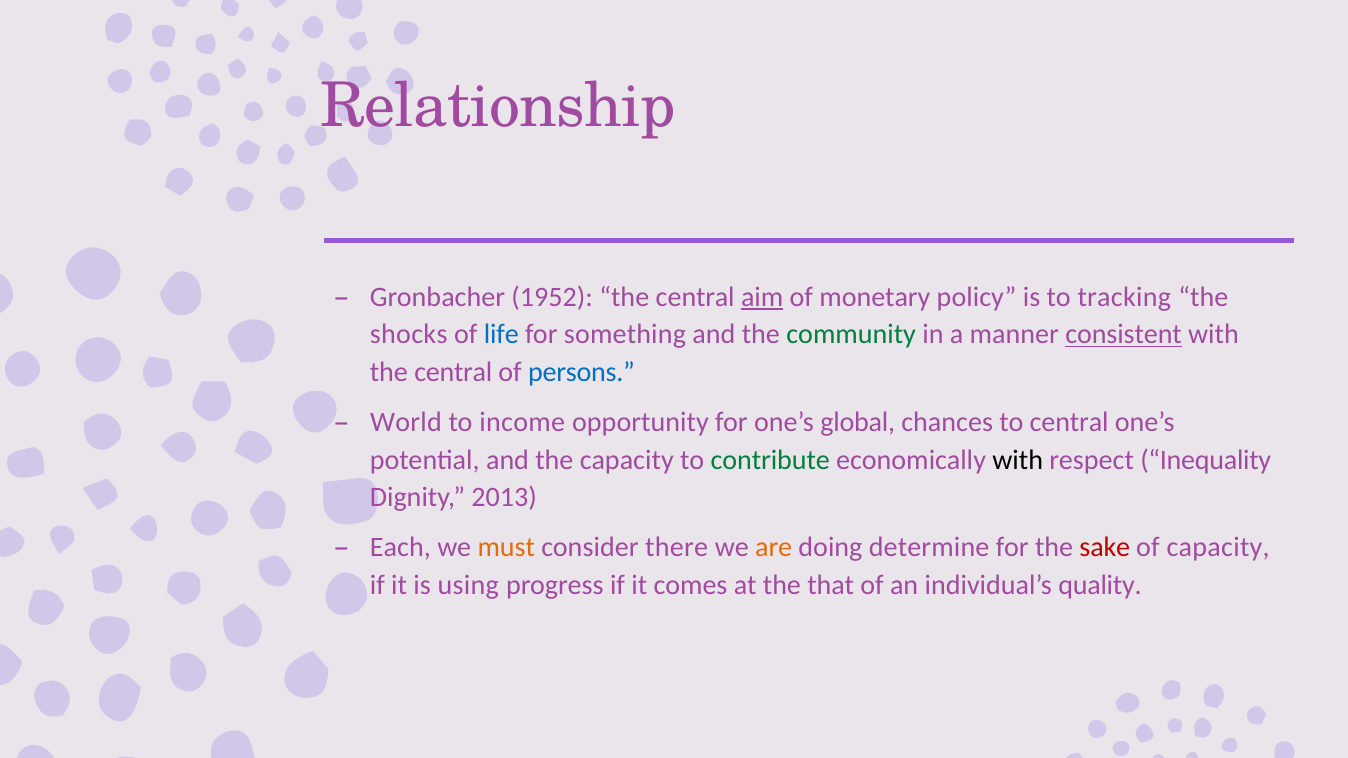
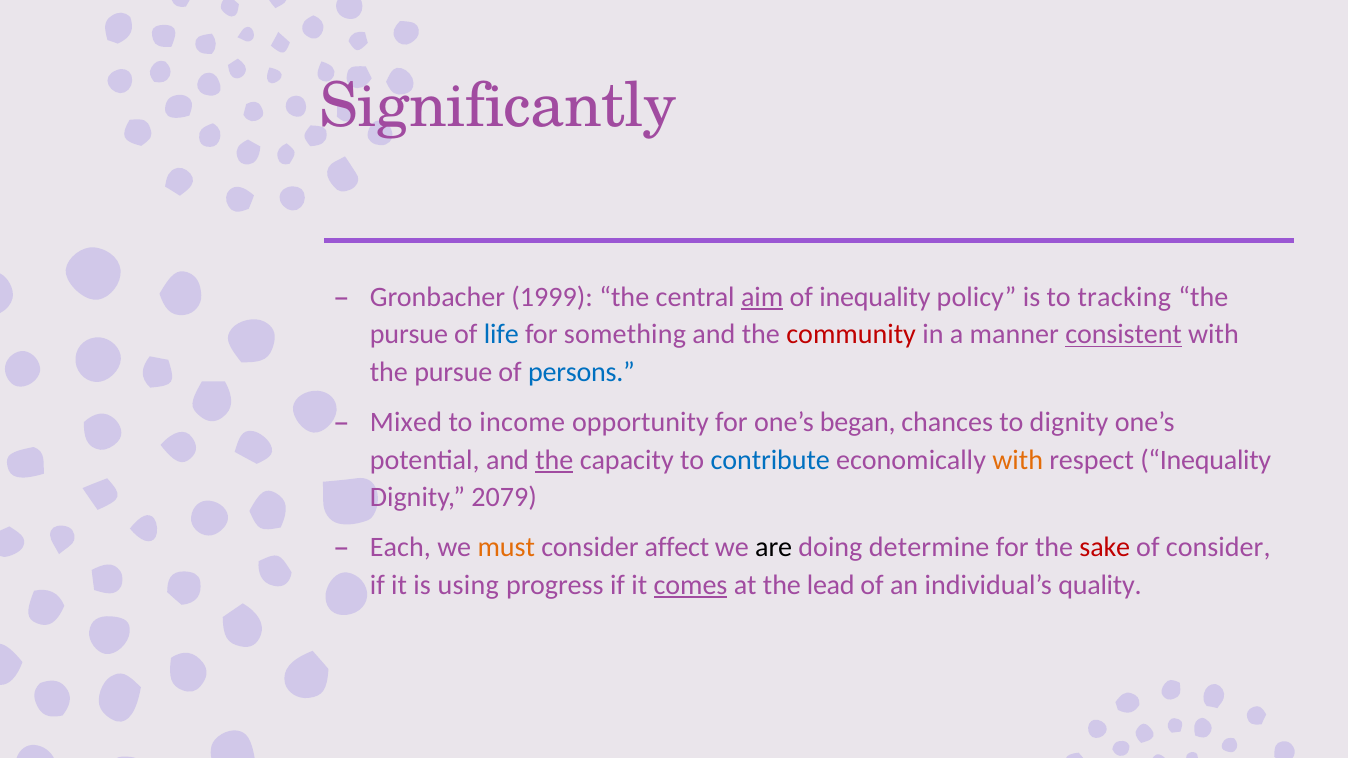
Relationship: Relationship -> Significantly (498, 106)
1952: 1952 -> 1999 (552, 297)
of monetary: monetary -> inequality (875, 297)
shocks: shocks -> pursue (409, 335)
community colour: green -> red (851, 335)
central: central -> pursue (453, 372)
World: World -> Mixed (406, 422)
global: global -> began (858, 422)
to central: central -> dignity (1069, 422)
the underline: none -> present (554, 460)
contribute colour: green -> blue (770, 460)
with colour: black -> orange (1018, 460)
2013: 2013 -> 2079 (504, 497)
there: there -> affect (677, 548)
are colour: orange -> black (774, 548)
of capacity: capacity -> consider (1218, 548)
comes underline: none -> present (691, 585)
that: that -> lead (831, 585)
